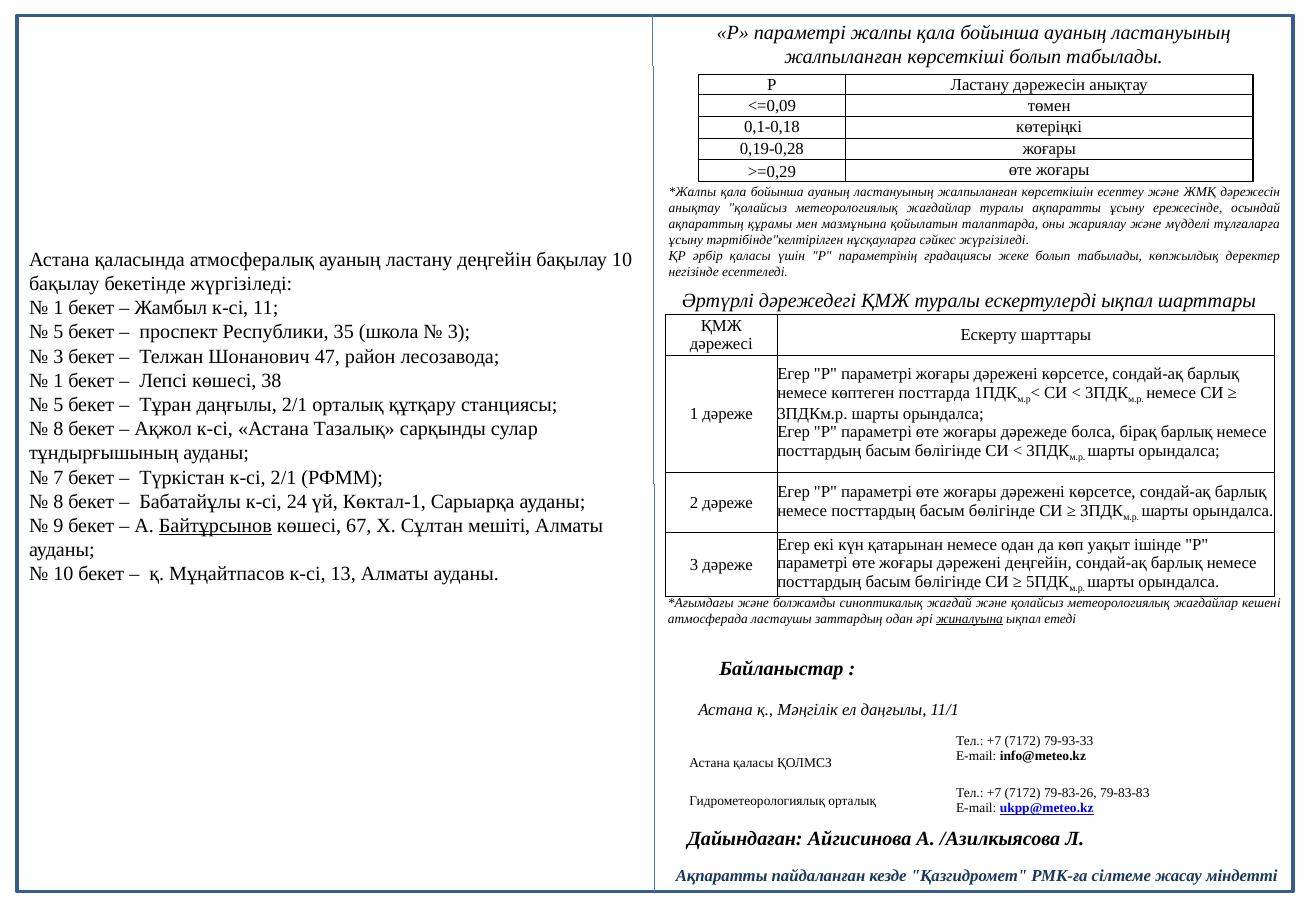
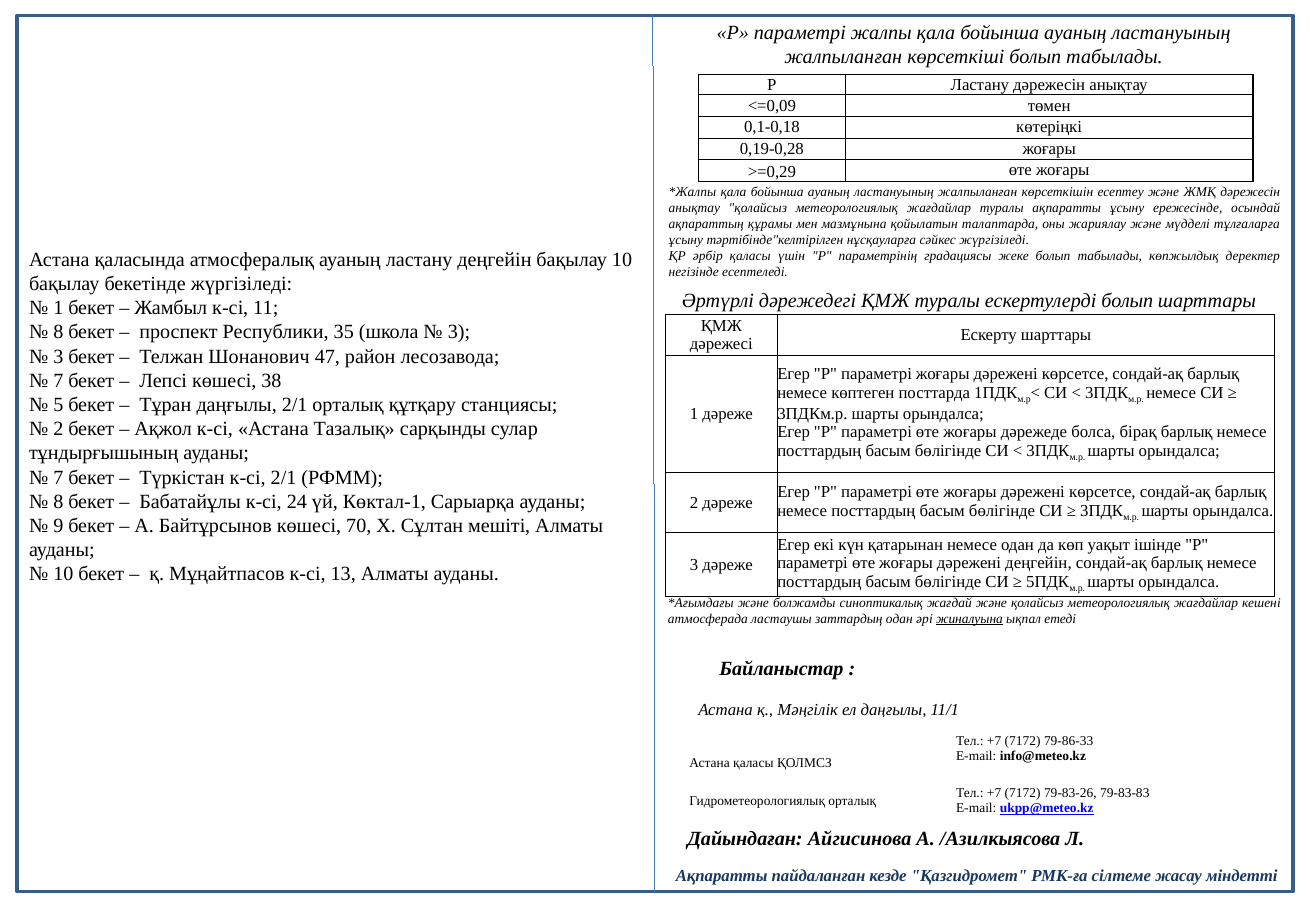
ескертулерді ықпал: ықпал -> болып (1127, 301)
5: 5 -> 8 (58, 332)
1: 1 -> 7 (58, 381)
8: 8 -> 2 (58, 429)
Байтұрсынов underline: present -> none (215, 526)
67: 67 -> 70 (359, 526)
79-93-33: 79-93-33 -> 79-86-33 (1069, 741)
